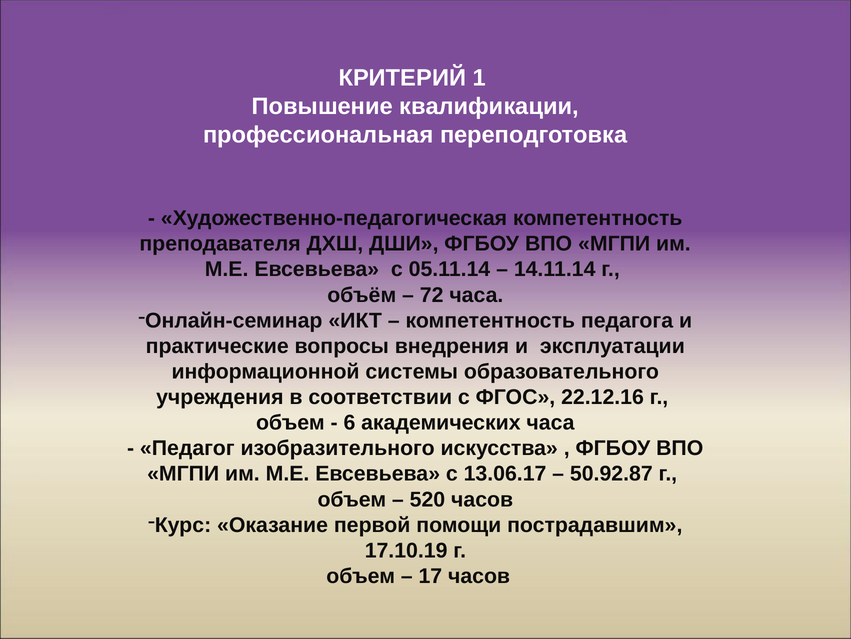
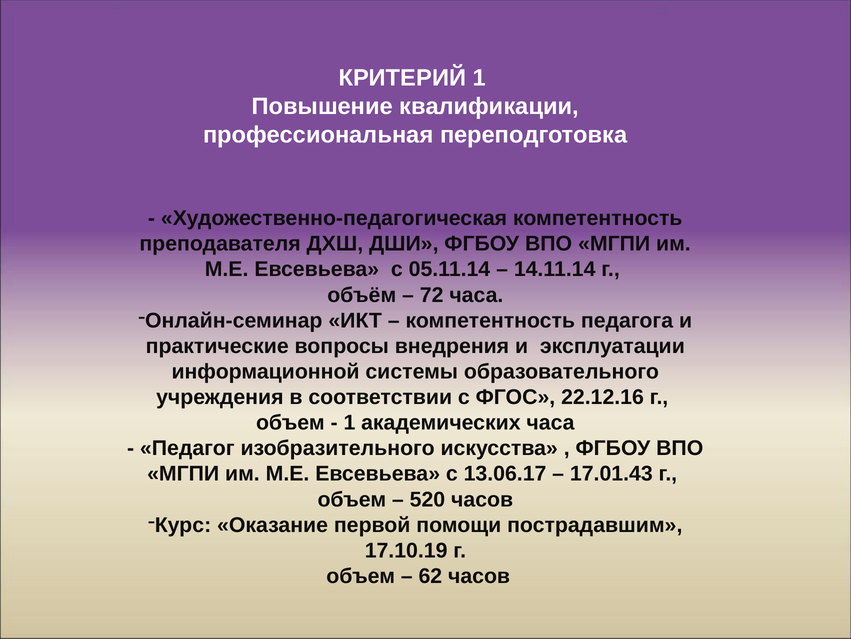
6: 6 -> 1 (349, 422)
50.92.87: 50.92.87 -> 17.01.43 (611, 473)
17: 17 -> 62 (430, 576)
